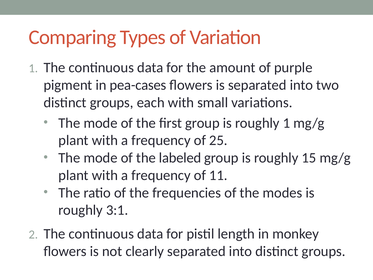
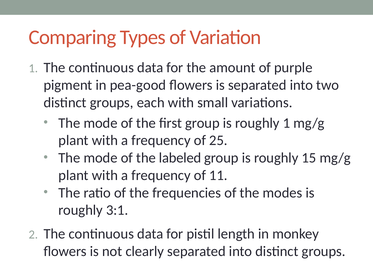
pea-cases: pea-cases -> pea-good (138, 85)
